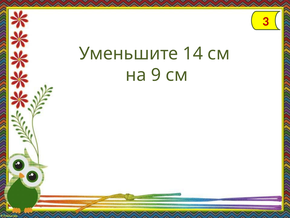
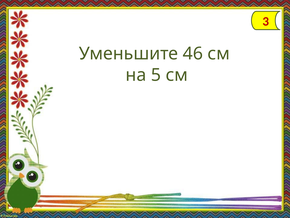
14: 14 -> 46 (193, 54)
9: 9 -> 5 (156, 75)
